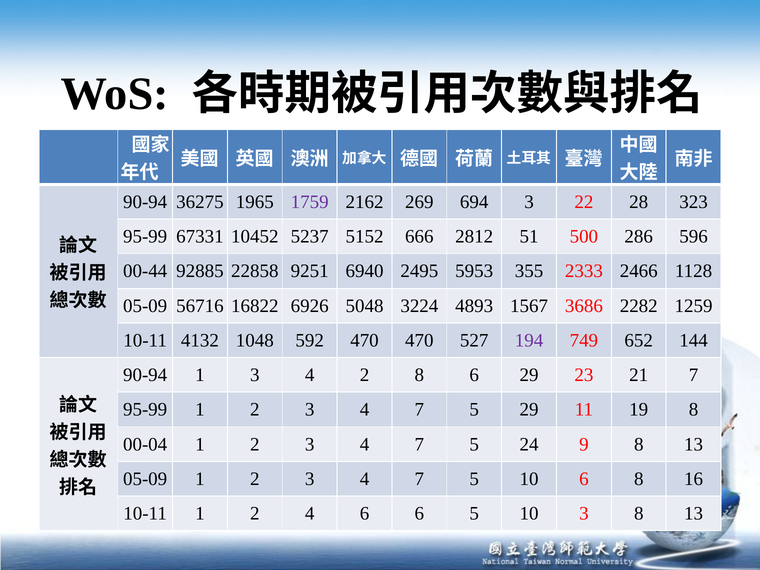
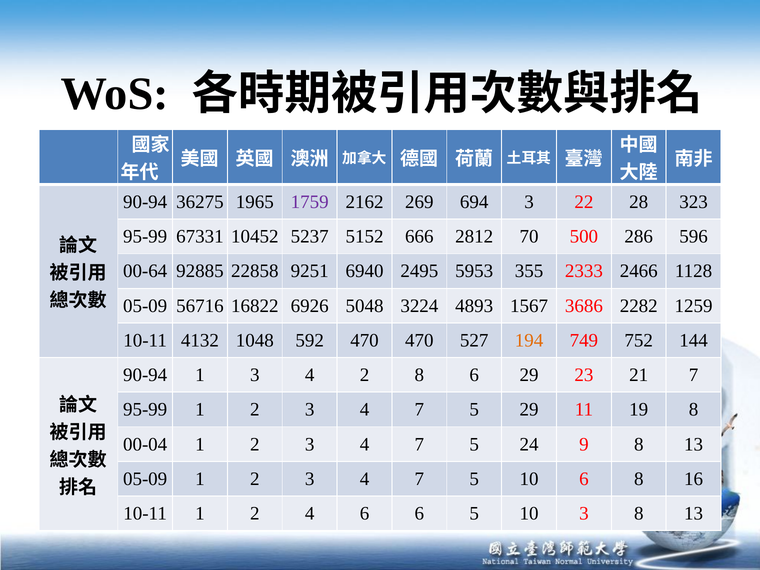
51: 51 -> 70 (529, 237)
00-44: 00-44 -> 00-64 (145, 271)
194 colour: purple -> orange (529, 340)
652: 652 -> 752 (639, 340)
